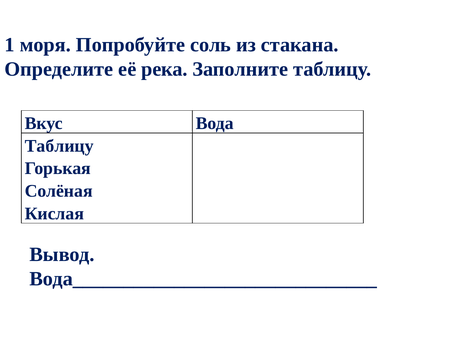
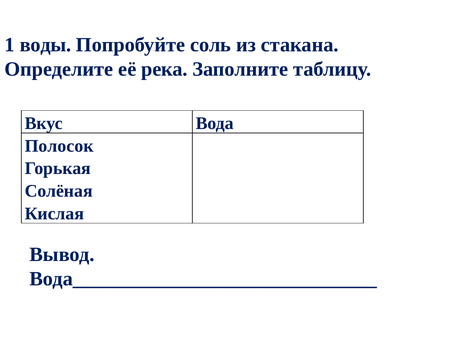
моря: моря -> воды (45, 45)
Таблицу: Таблицу -> Полосок (59, 146)
